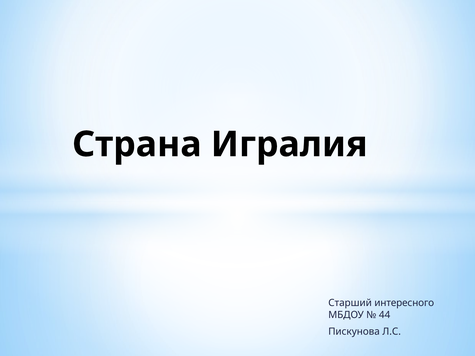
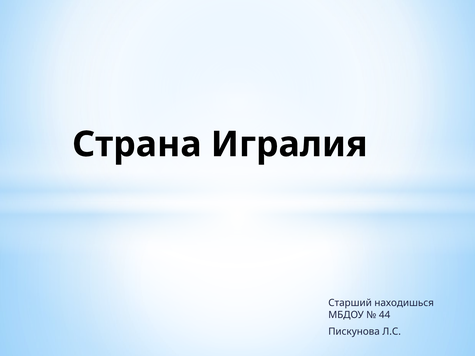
интересного: интересного -> находишься (404, 303)
